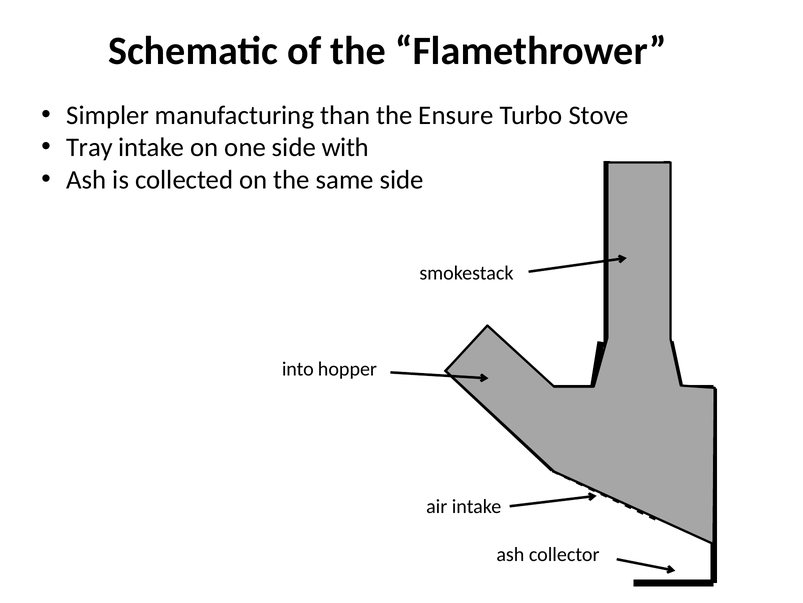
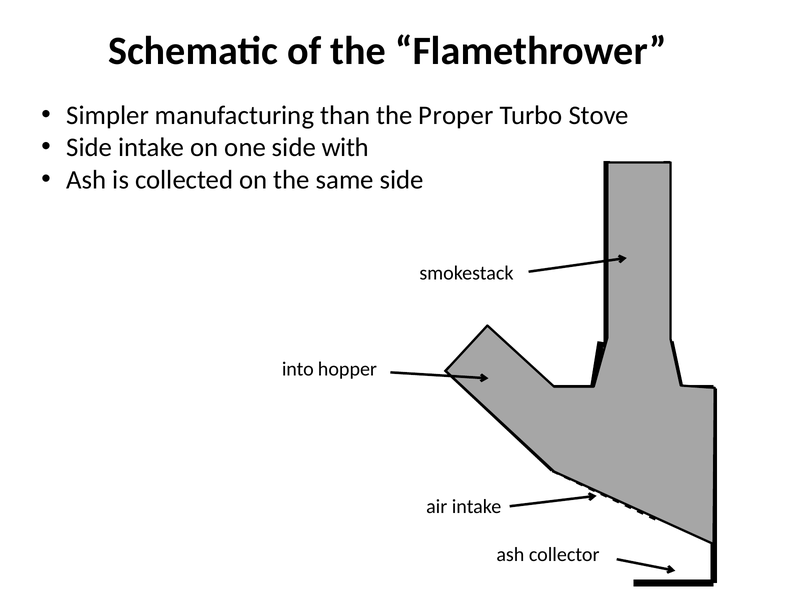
Ensure: Ensure -> Proper (456, 115)
Tray: Tray -> Side (89, 147)
